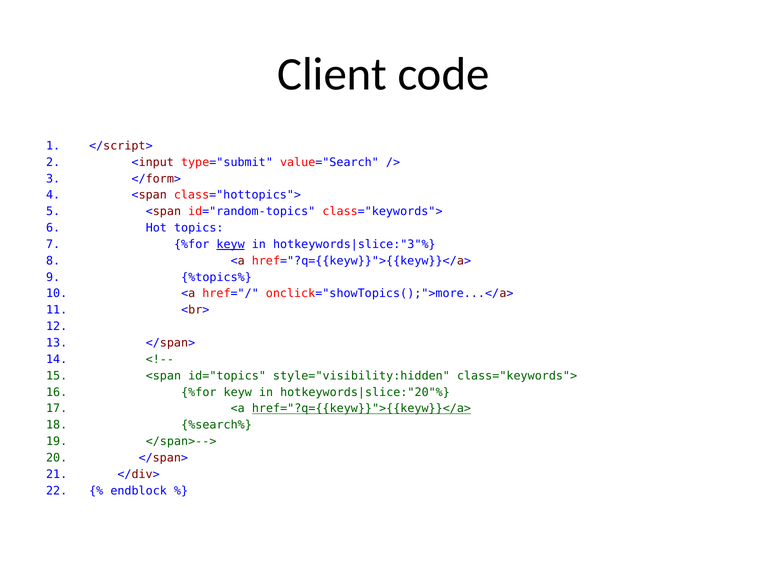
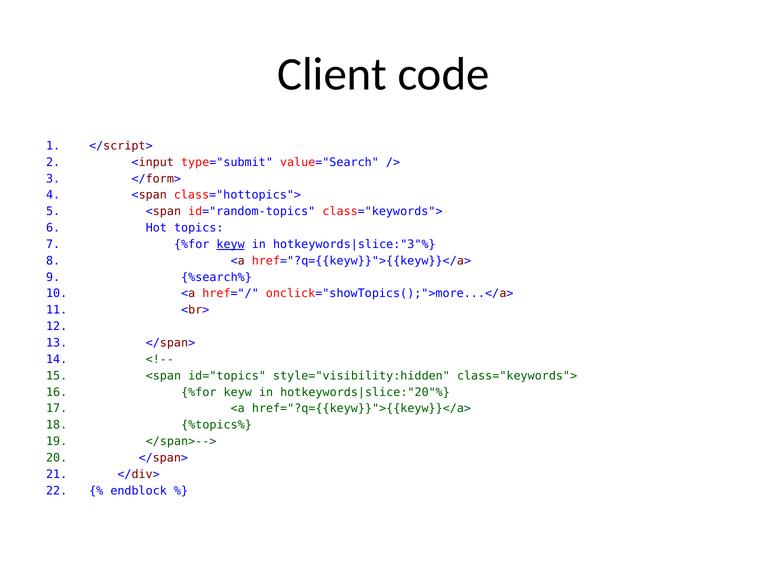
%topics%: %topics% -> %search% (217, 277)
href="?q={{keyw}}">{{keyw}}</a> underline: present -> none (361, 409)
%search%: %search% -> %topics% (217, 425)
